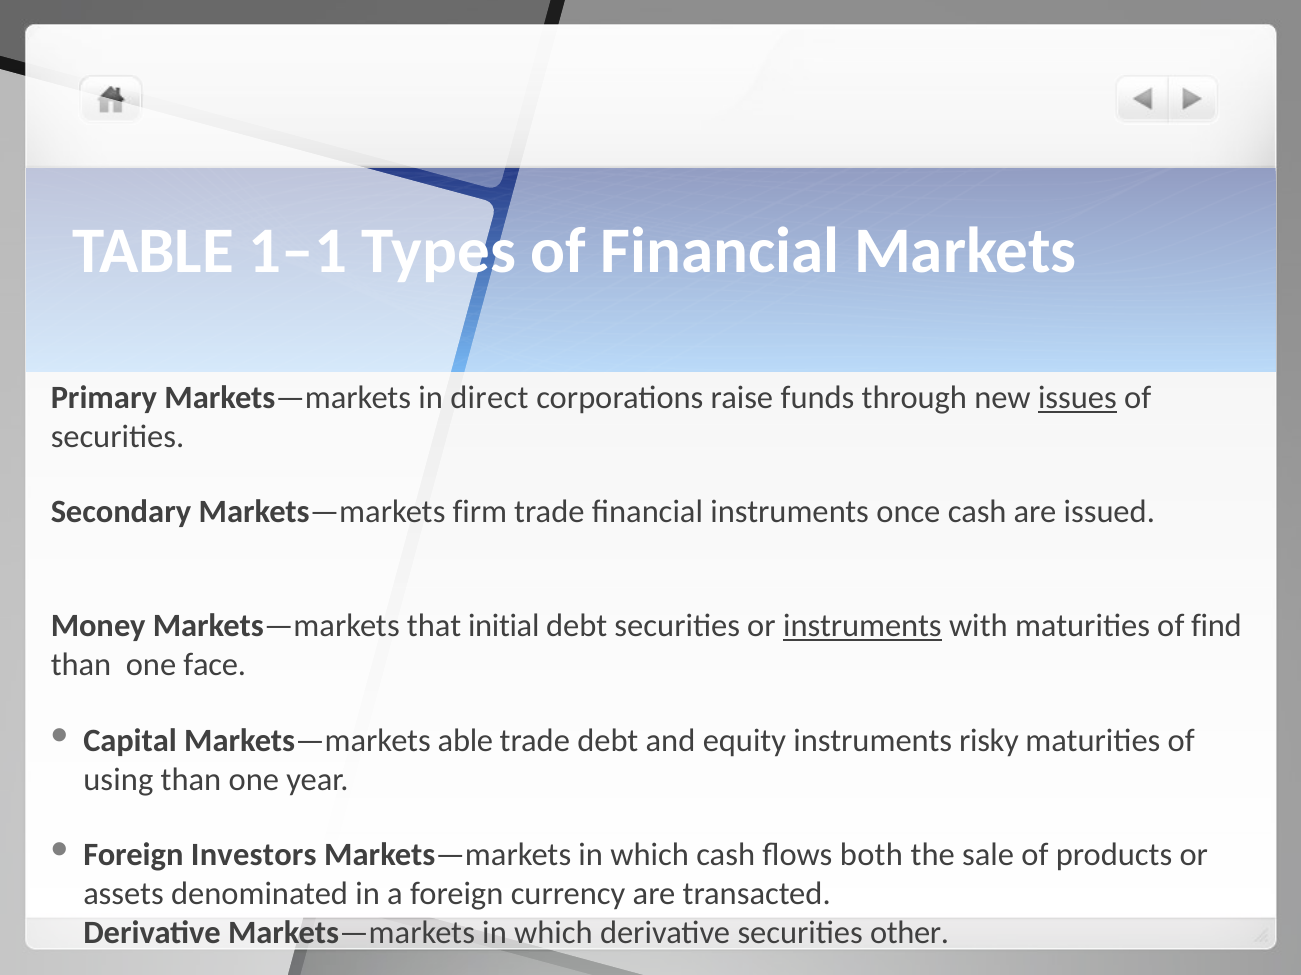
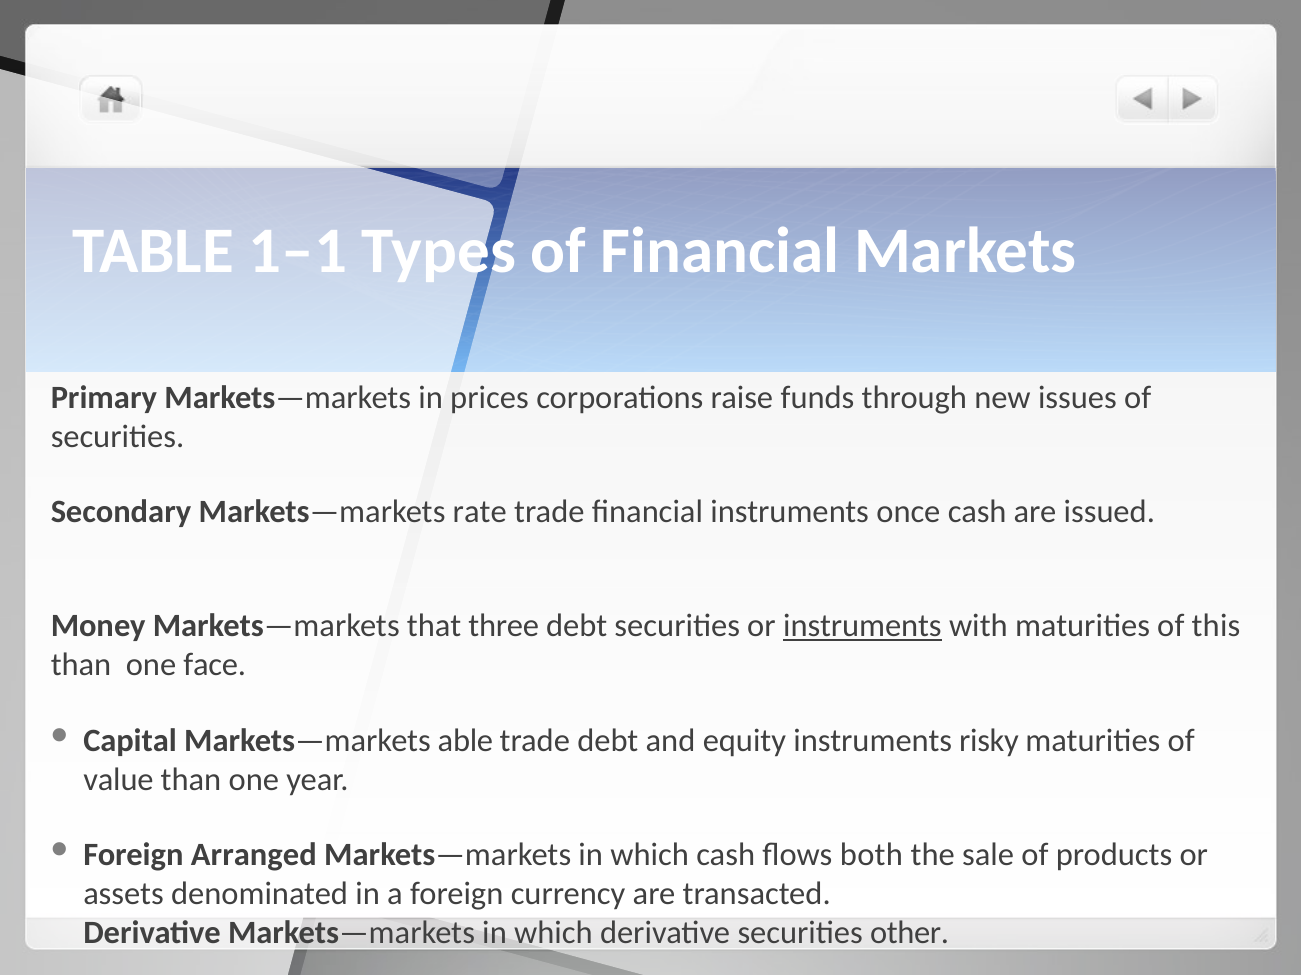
direct: direct -> prices (490, 398)
issues underline: present -> none (1077, 398)
firm: firm -> rate (480, 512)
initial: initial -> three (504, 627)
find: find -> this (1216, 627)
using: using -> value (118, 780)
Investors: Investors -> Arranged (254, 855)
